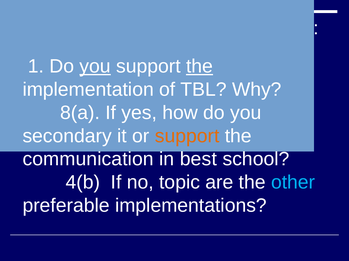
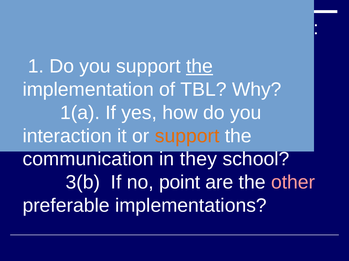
you underline: present -> none (95, 67)
8(a: 8(a -> 1(a (80, 113)
secondary: secondary -> interaction (67, 136)
best: best -> they (198, 160)
4(b: 4(b -> 3(b (83, 183)
topic: topic -> point (180, 183)
other colour: light blue -> pink (293, 183)
